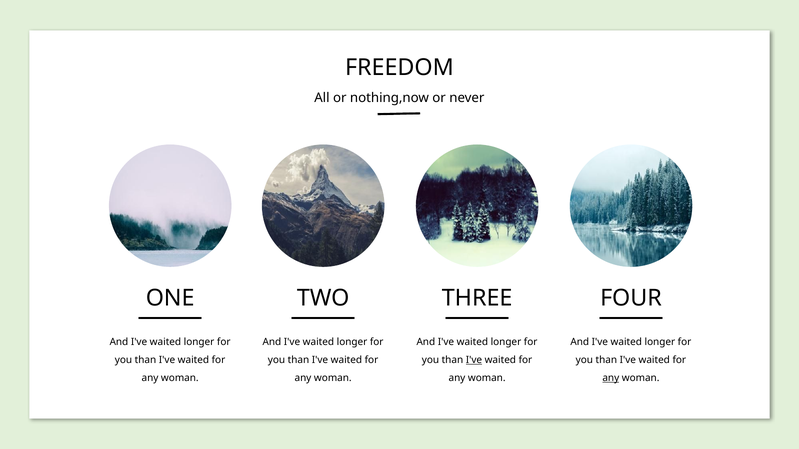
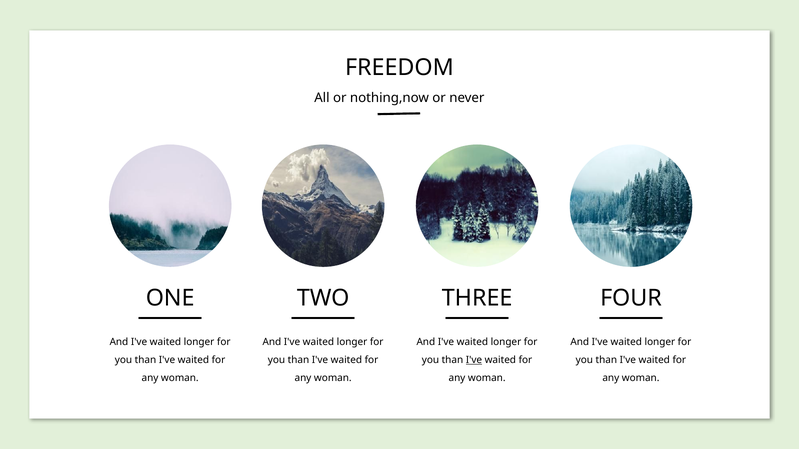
any underline: present -> none (611, 378)
